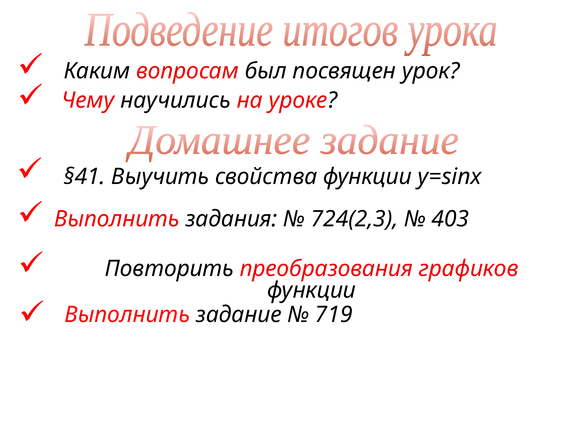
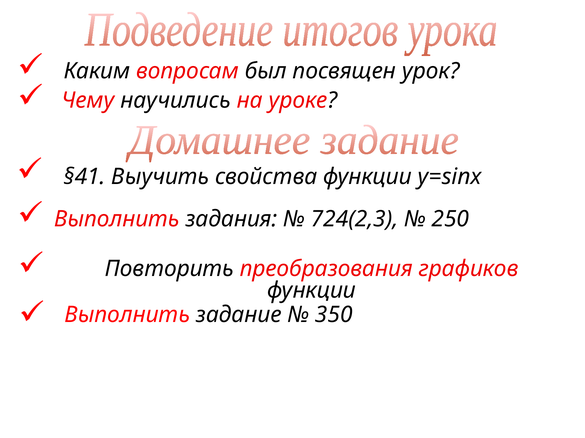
403: 403 -> 250 (450, 219)
719: 719 -> 350 (334, 315)
